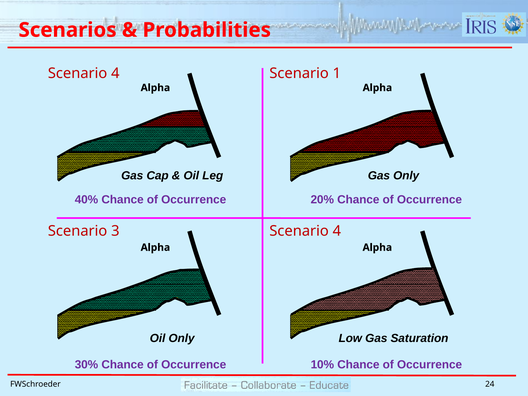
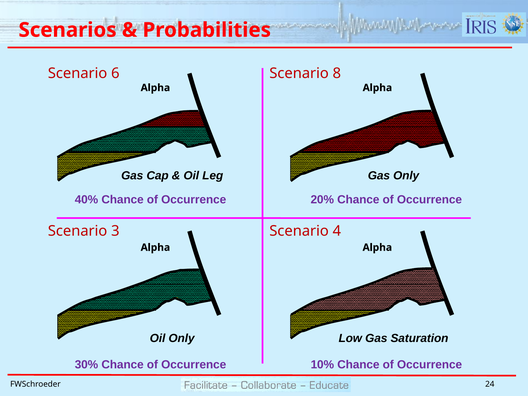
4: 4 -> 6 (115, 73)
1: 1 -> 8 (337, 73)
